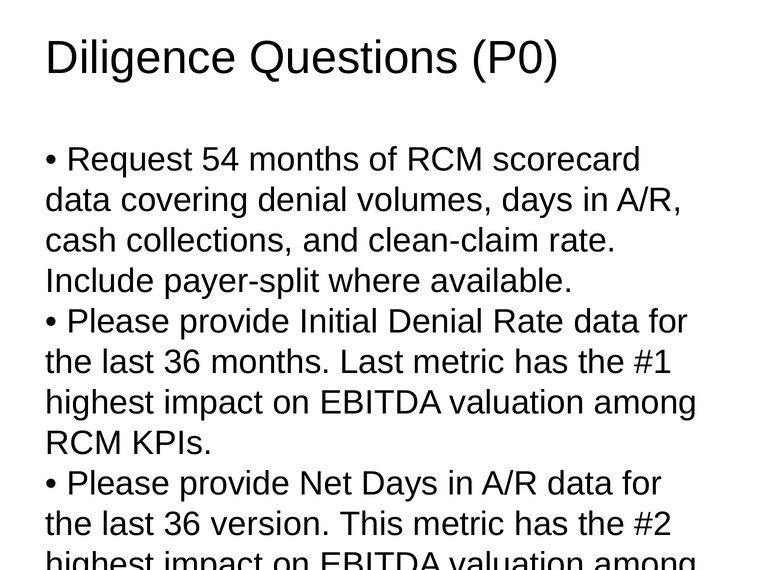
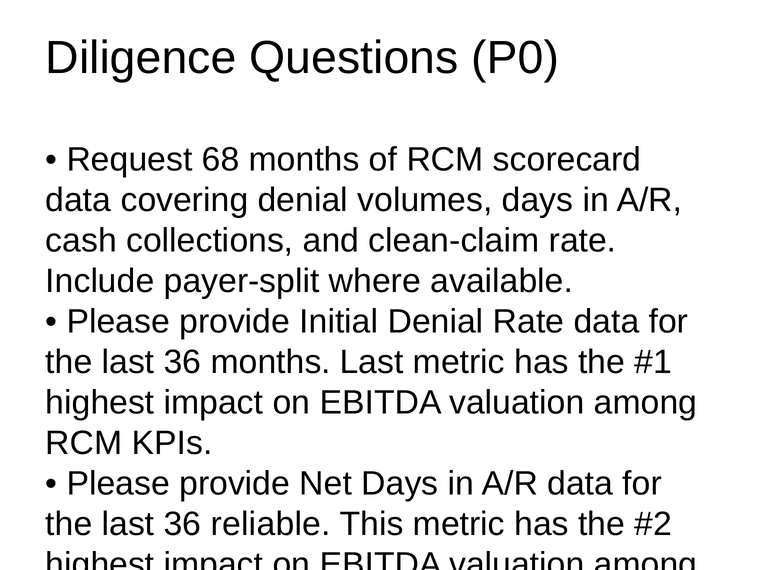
54: 54 -> 68 (221, 159)
version: version -> reliable (271, 524)
